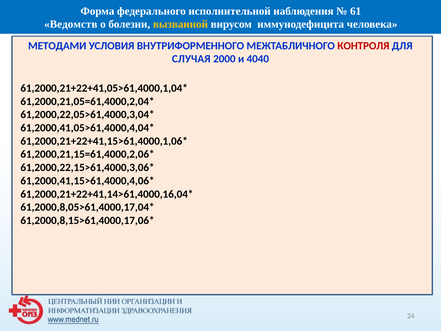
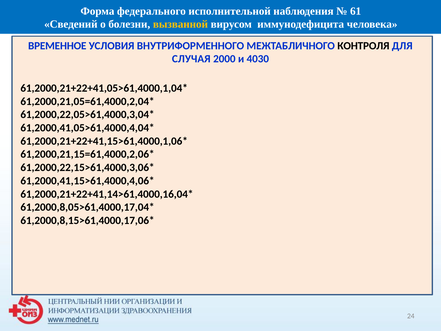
Ведомств: Ведомств -> Сведений (71, 24)
МЕТОДАМИ: МЕТОДАМИ -> ВРЕМЕННОЕ (57, 46)
КОНТРОЛЯ colour: red -> black (363, 46)
4040: 4040 -> 4030 (258, 59)
